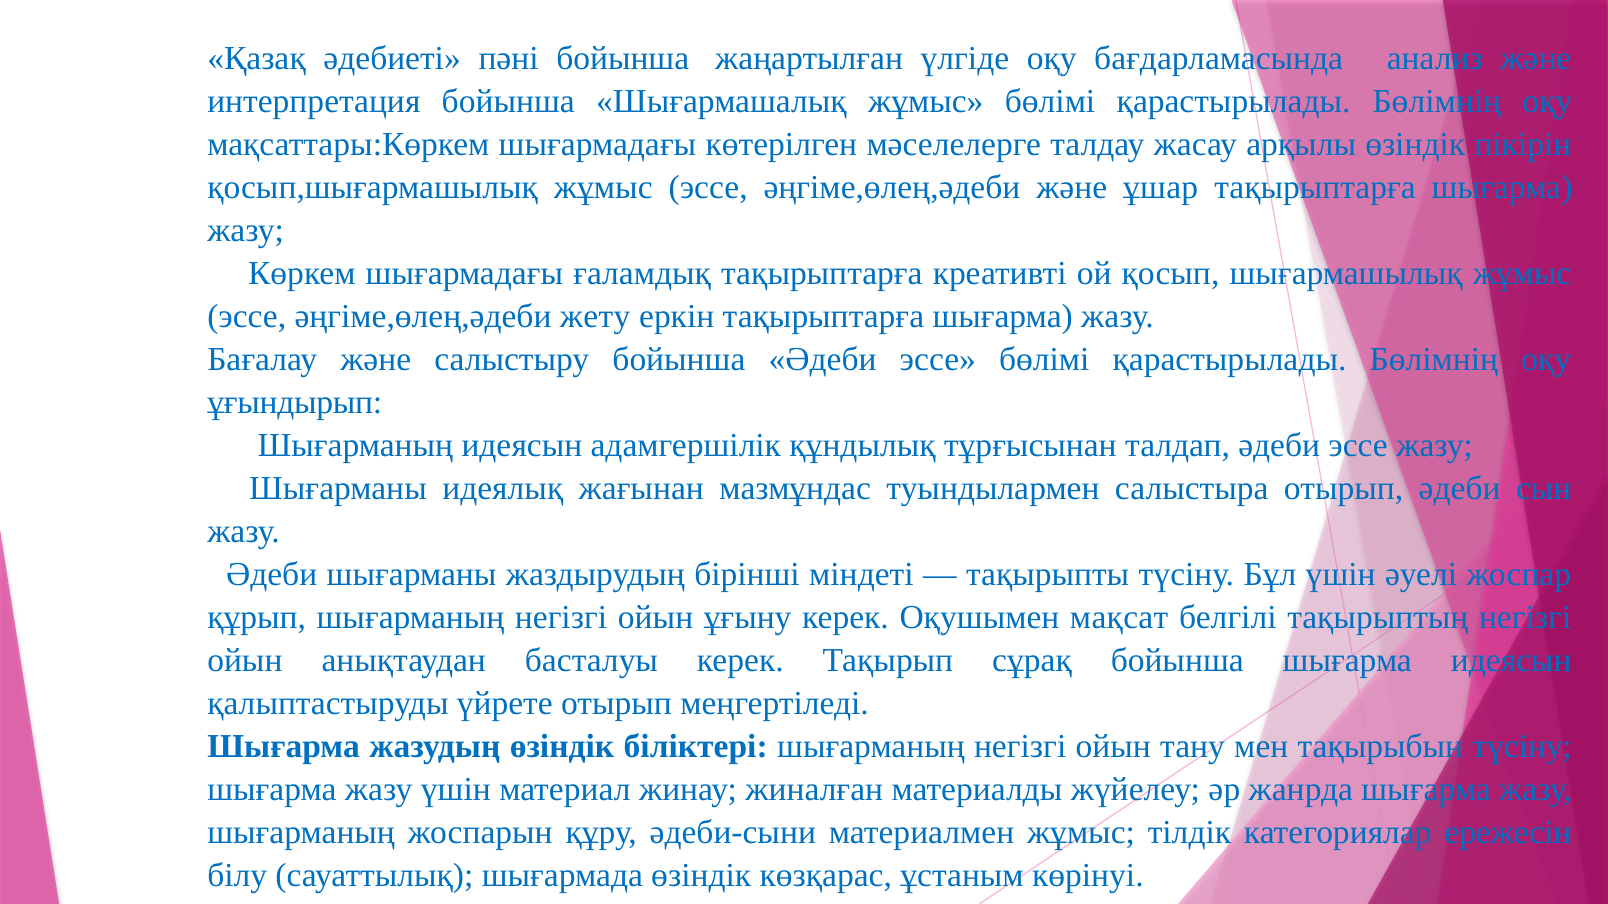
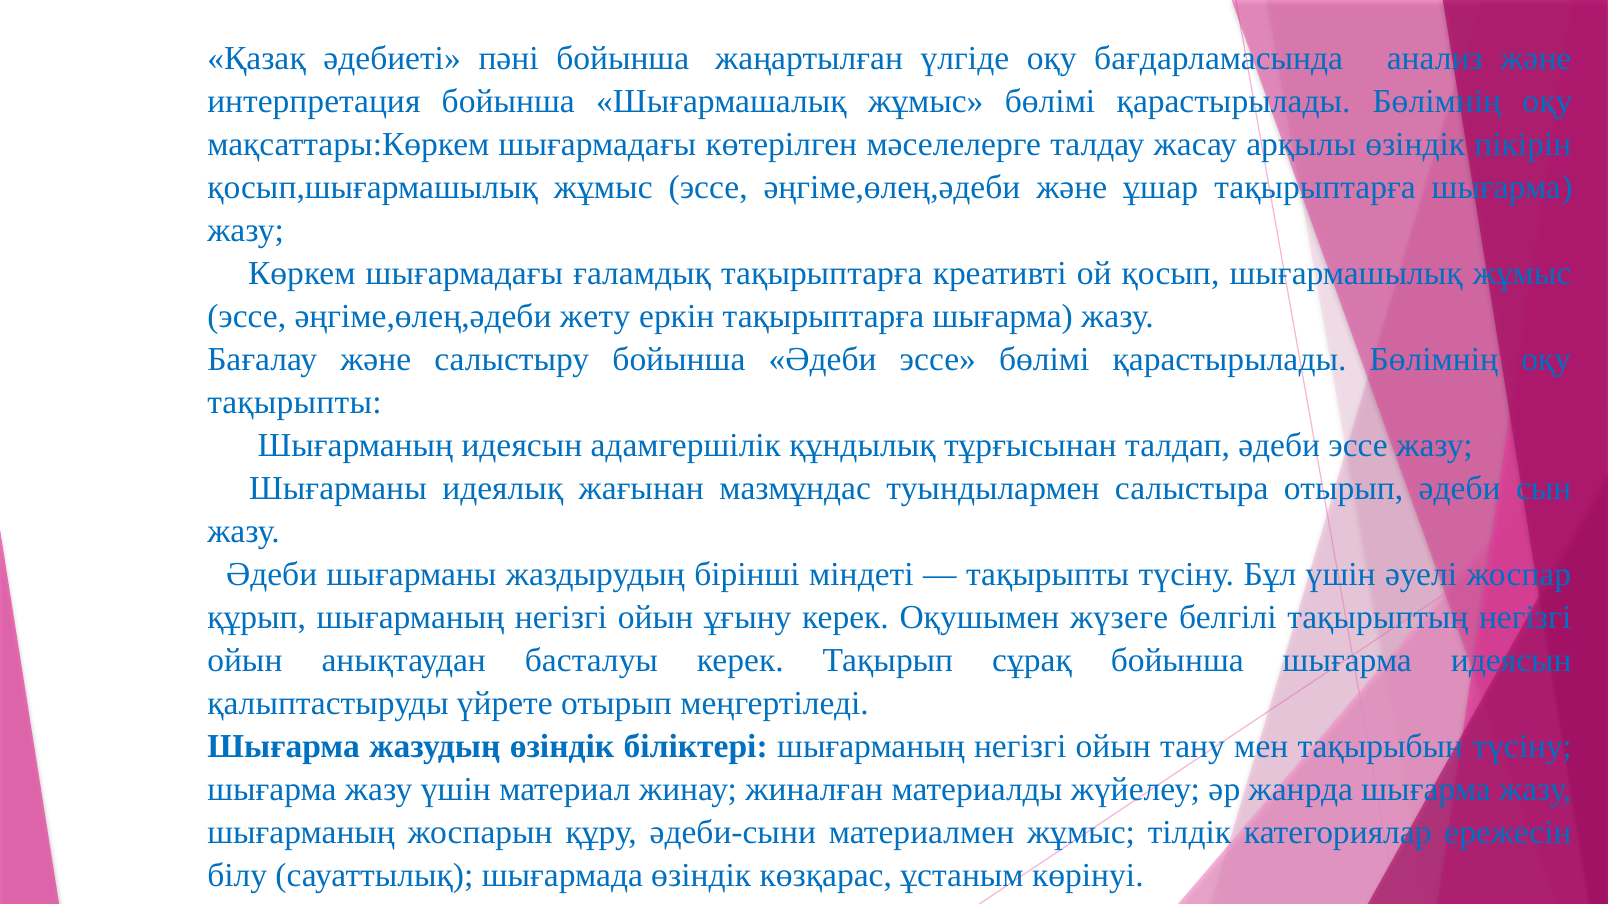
ұғындырып: ұғындырып -> тақырыпты (295, 403)
мақсат: мақсат -> жүзеге (1119, 618)
